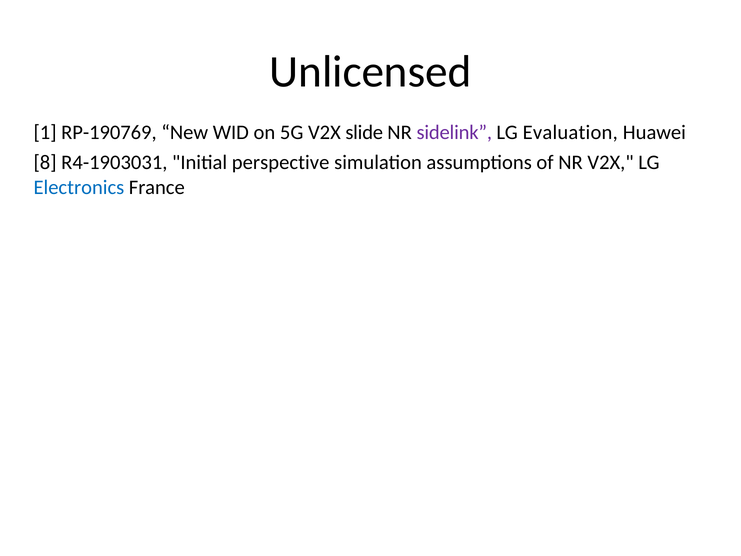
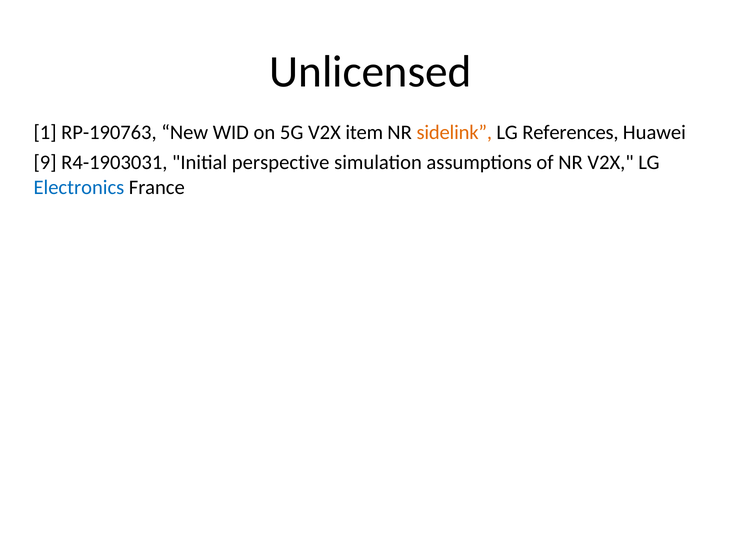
RP-190769: RP-190769 -> RP-190763 (109, 133)
slide: slide -> item (364, 133)
sidelink colour: purple -> orange (454, 133)
Evaluation: Evaluation -> References (570, 133)
8: 8 -> 9 (45, 162)
